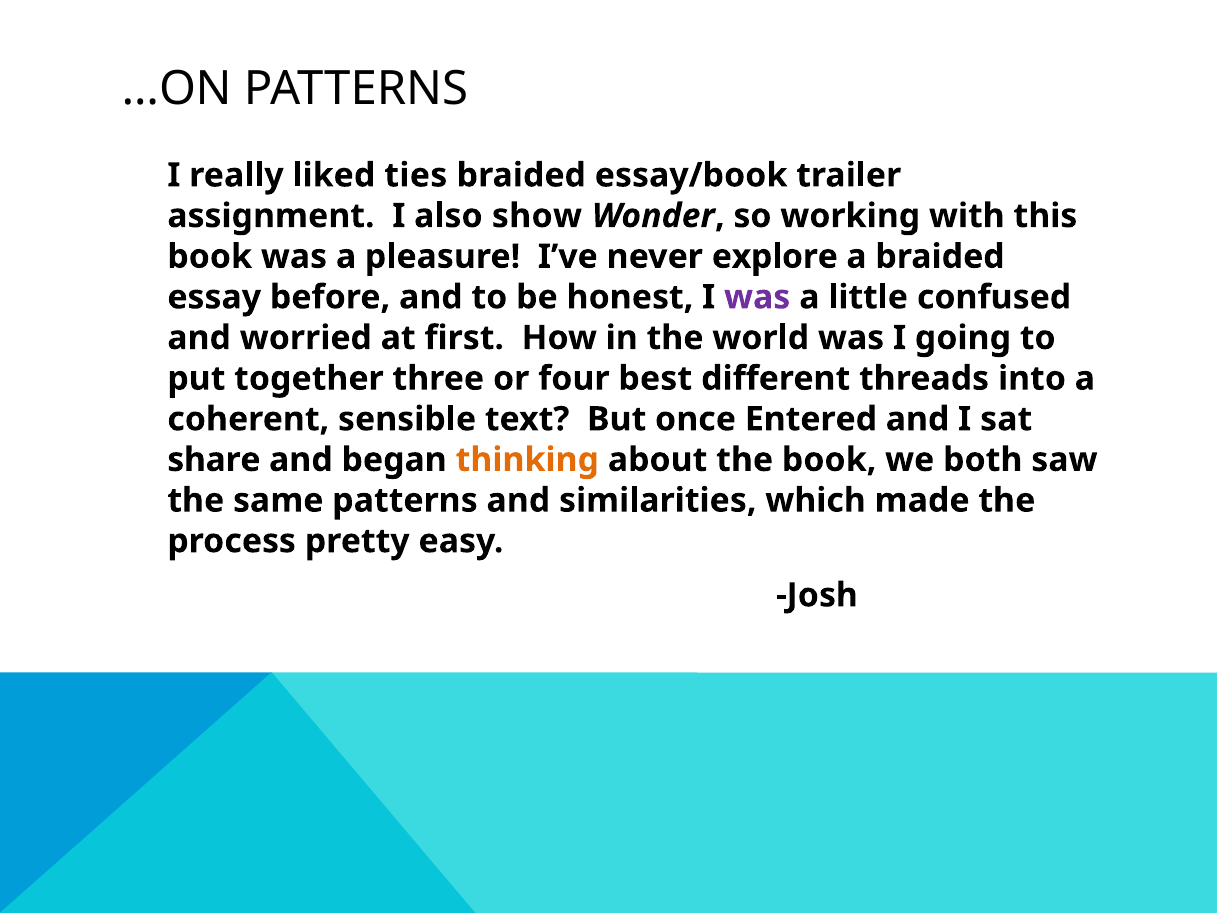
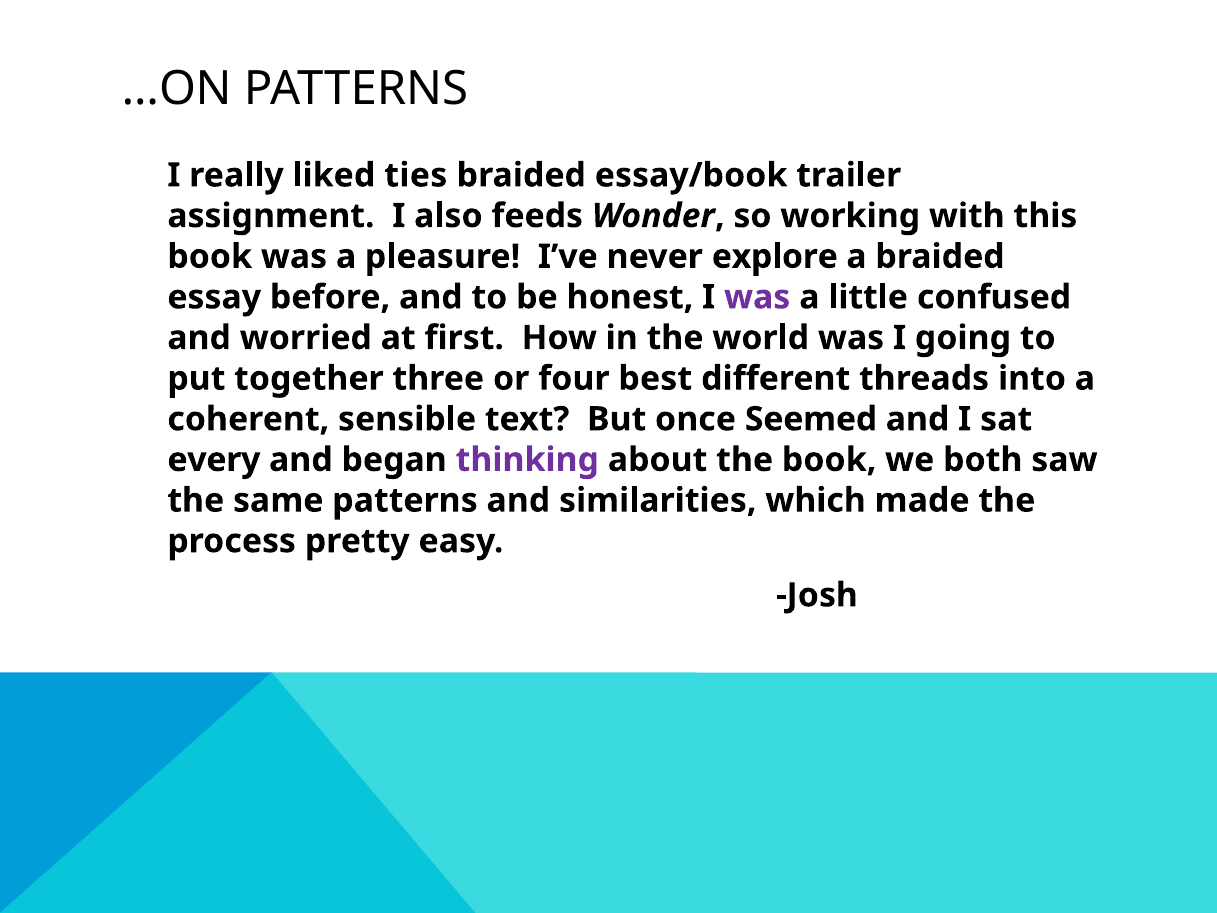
show: show -> feeds (537, 216)
Entered: Entered -> Seemed (811, 419)
share: share -> every (214, 460)
thinking colour: orange -> purple (527, 460)
